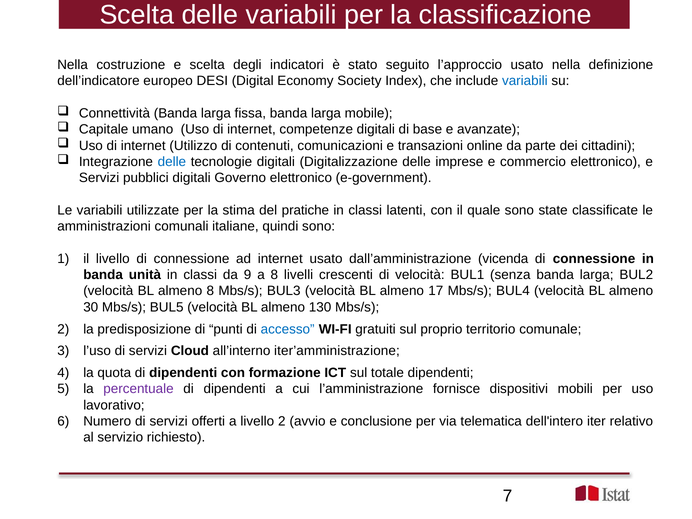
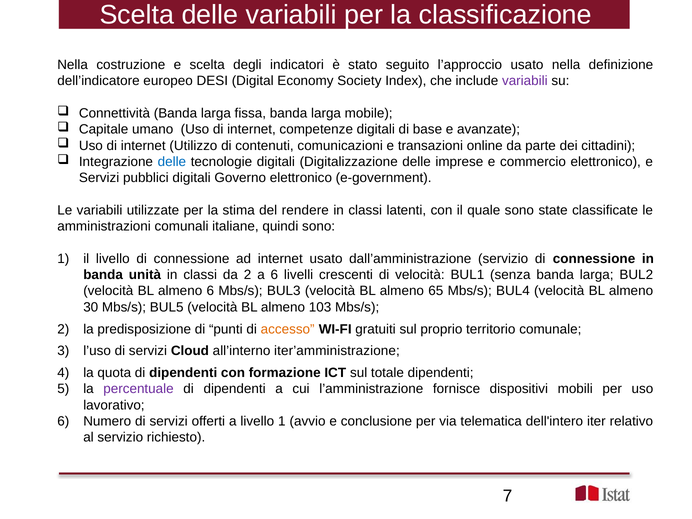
variabili colour: blue -> purple (525, 81)
pratiche: pratiche -> rendere (305, 210)
dall’amministrazione vicenda: vicenda -> servizio (503, 259)
da 9: 9 -> 2 (248, 275)
a 8: 8 -> 6 (274, 275)
almeno 8: 8 -> 6 (210, 291)
17: 17 -> 65 (436, 291)
130: 130 -> 103 (320, 307)
accesso colour: blue -> orange (288, 329)
livello 2: 2 -> 1 (282, 421)
